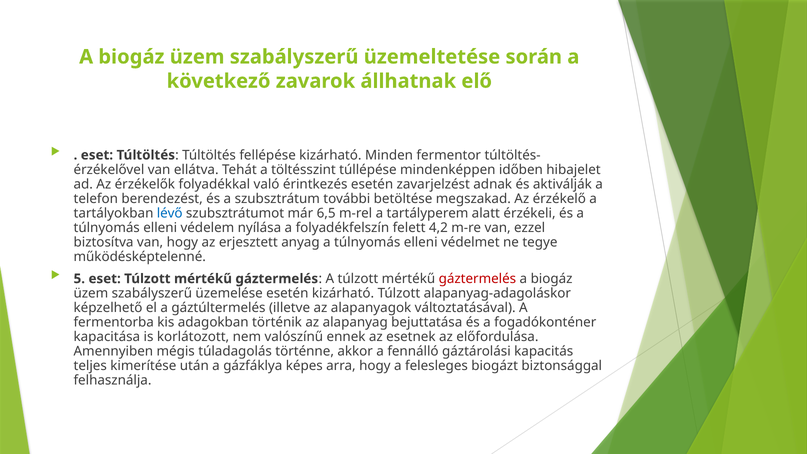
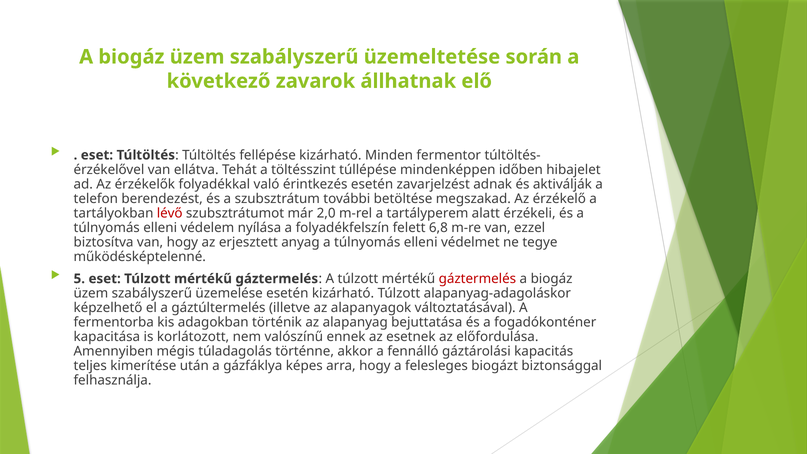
lévő colour: blue -> red (170, 213)
6,5: 6,5 -> 2,0 (326, 213)
4,2: 4,2 -> 6,8 (438, 228)
